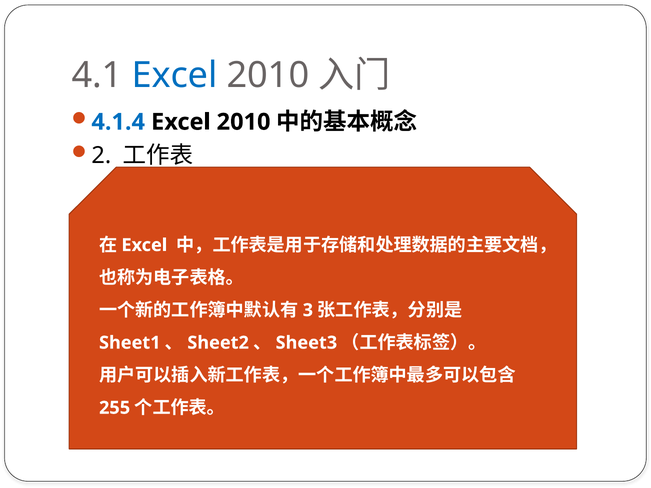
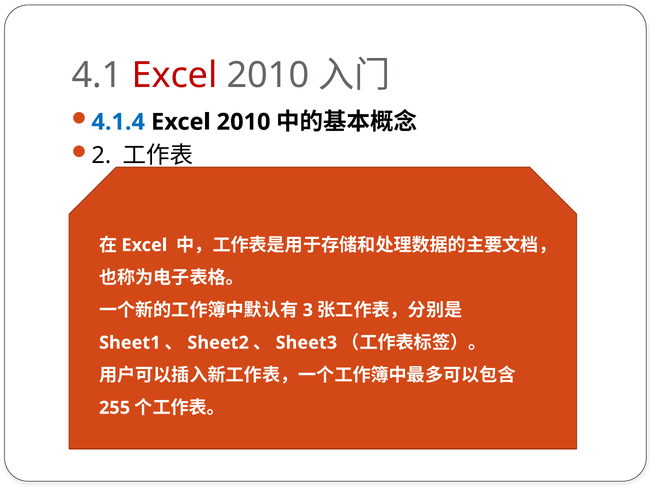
Excel colour: blue -> red (175, 75)
